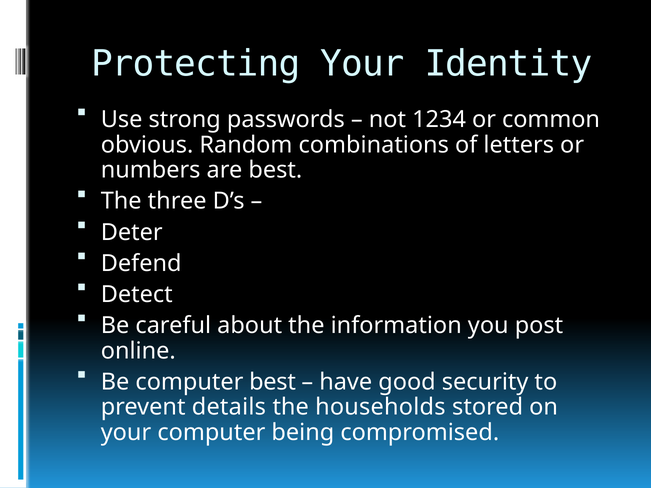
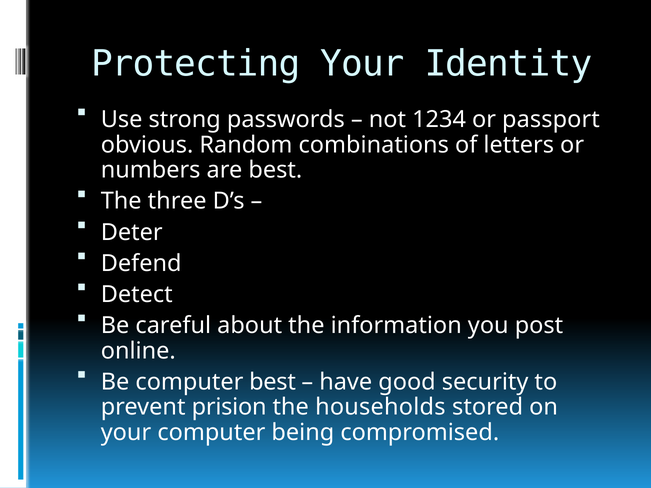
common: common -> passport (551, 120)
details: details -> prision (229, 407)
